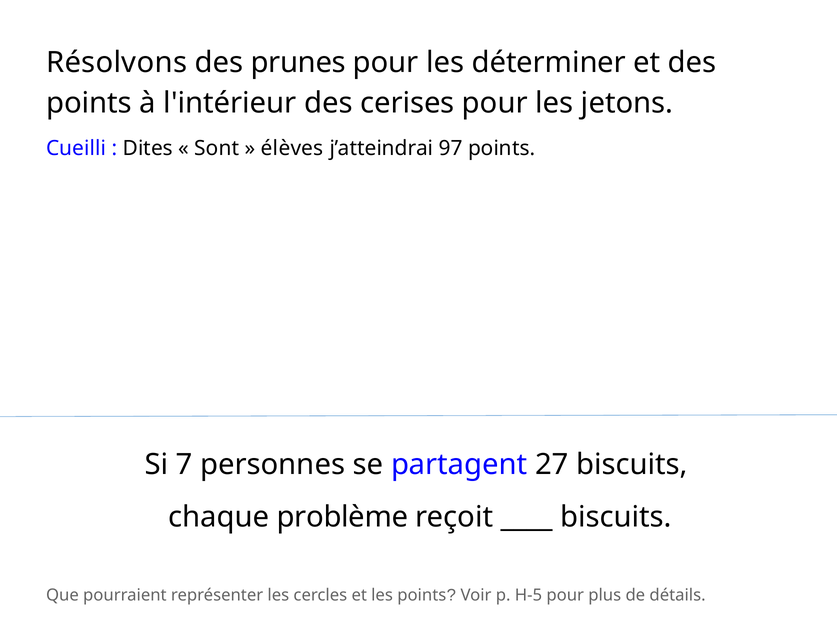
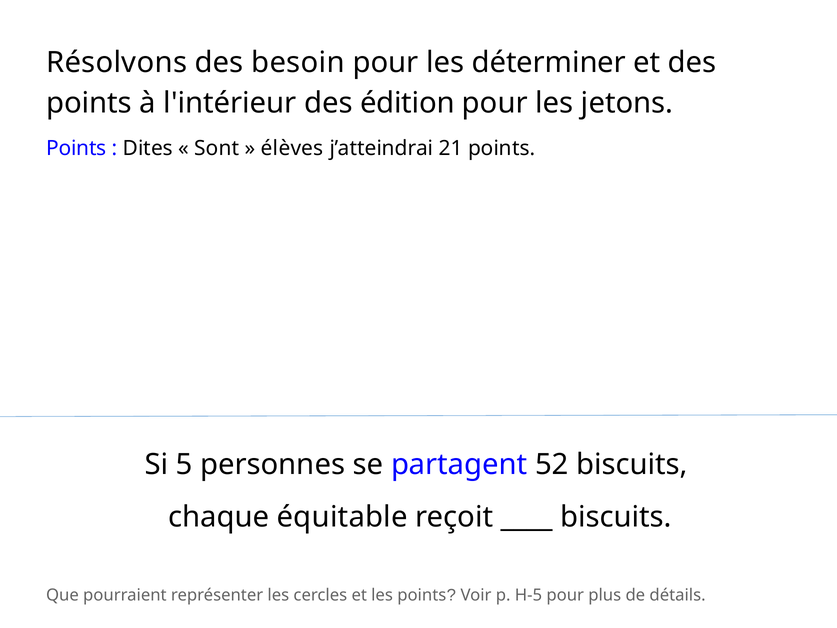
prunes: prunes -> besoin (298, 63)
cerises: cerises -> édition (407, 103)
Cueilli: Cueilli -> Points (76, 148)
97: 97 -> 21 (451, 148)
7: 7 -> 5 (184, 464)
27: 27 -> 52 (552, 464)
problème: problème -> équitable (342, 517)
